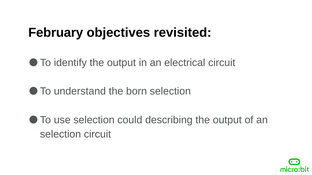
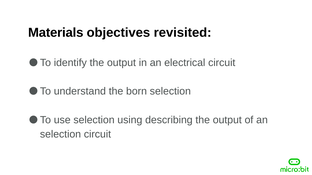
February: February -> Materials (56, 33)
could: could -> using (130, 120)
